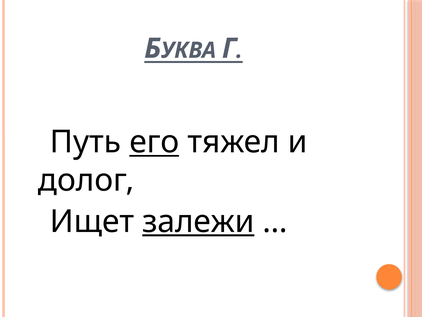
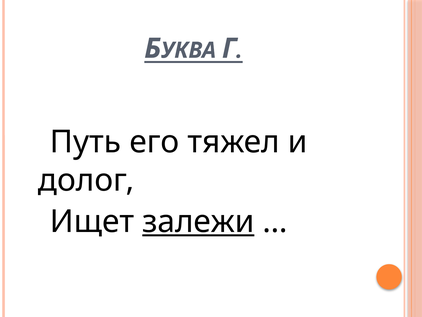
его underline: present -> none (154, 142)
